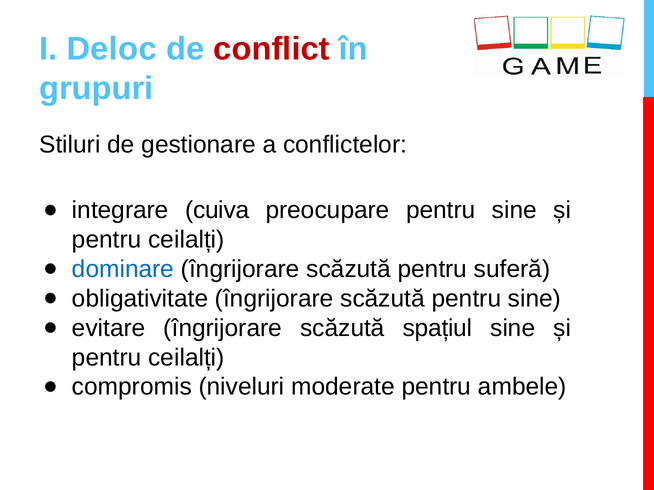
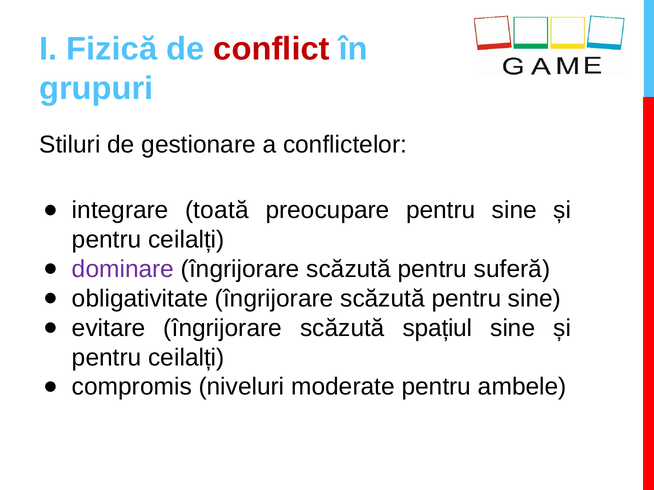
Deloc: Deloc -> Fizică (112, 49)
cuiva: cuiva -> toată (217, 211)
dominare colour: blue -> purple (123, 269)
